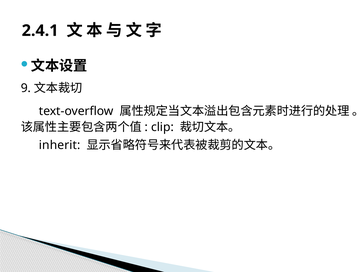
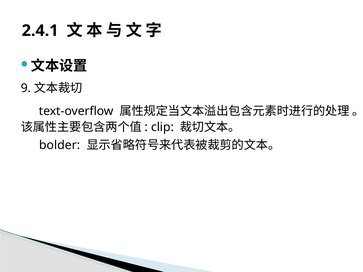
inherit: inherit -> bolder (60, 145)
